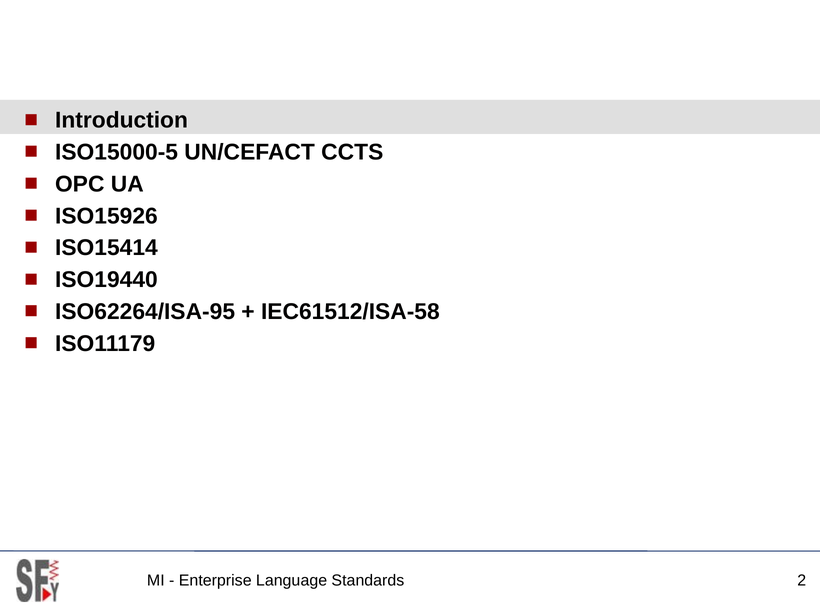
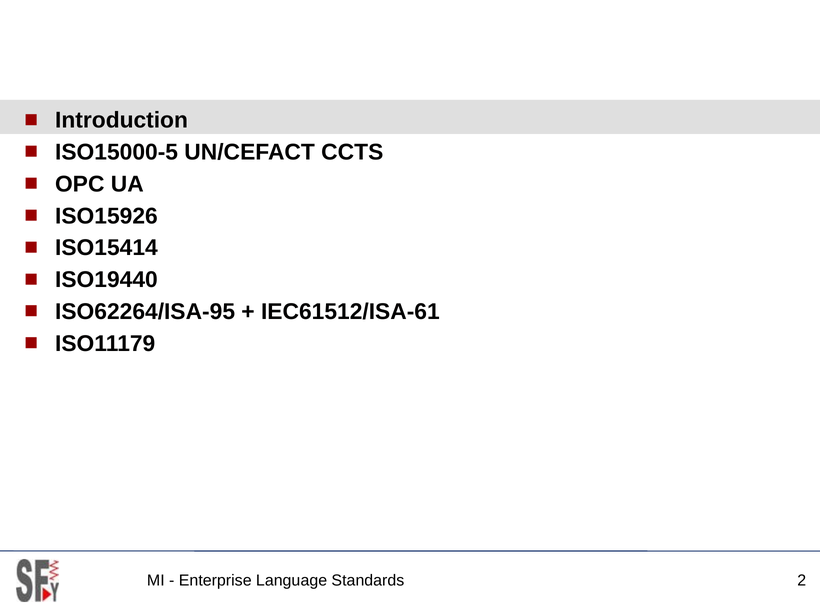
IEC61512/ISA-58: IEC61512/ISA-58 -> IEC61512/ISA-61 (350, 312)
